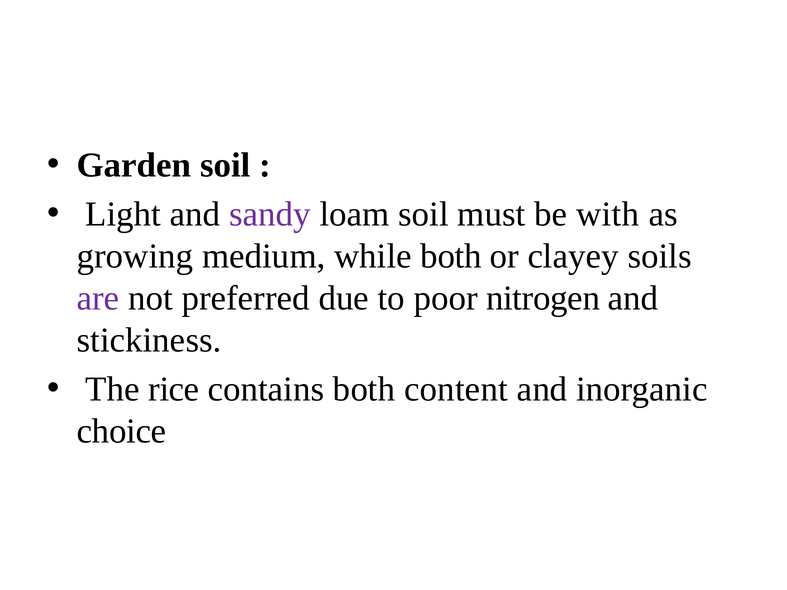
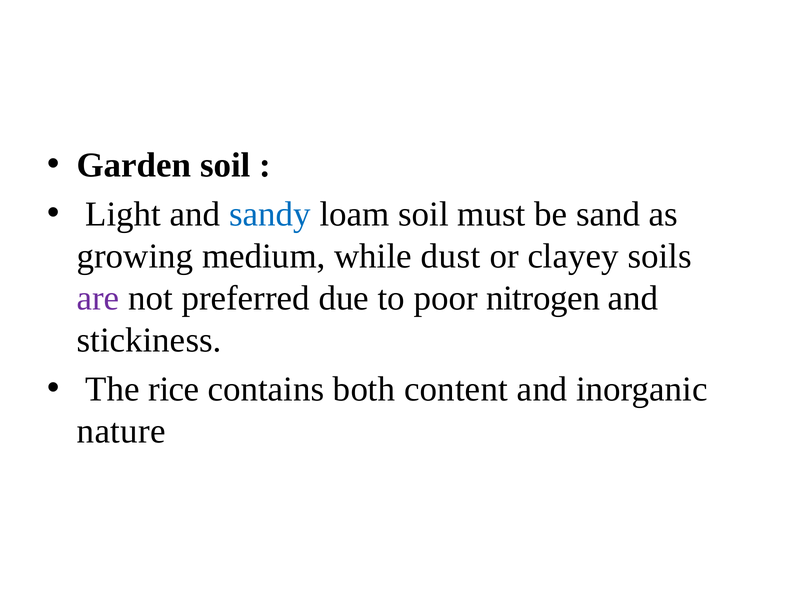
sandy colour: purple -> blue (270, 214)
with: with -> sand (608, 214)
while both: both -> dust (451, 256)
choice: choice -> nature (121, 431)
